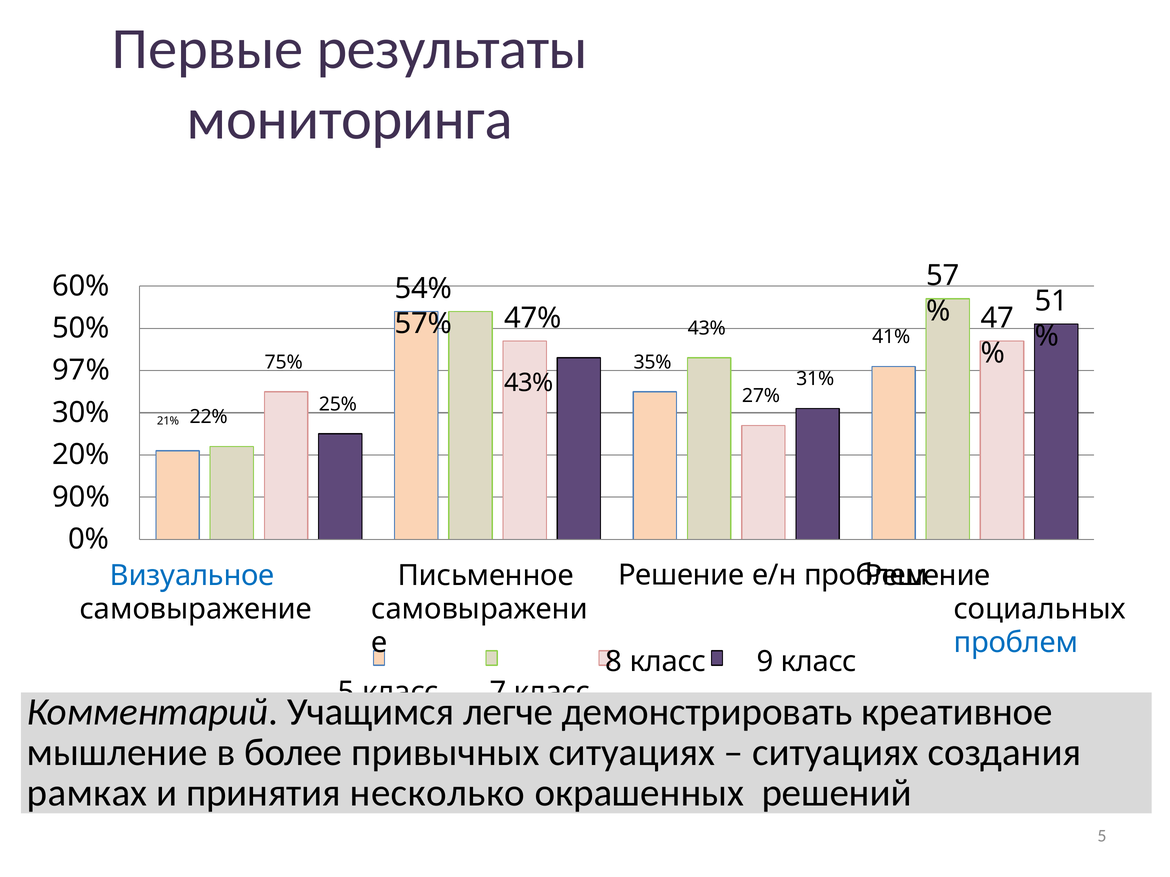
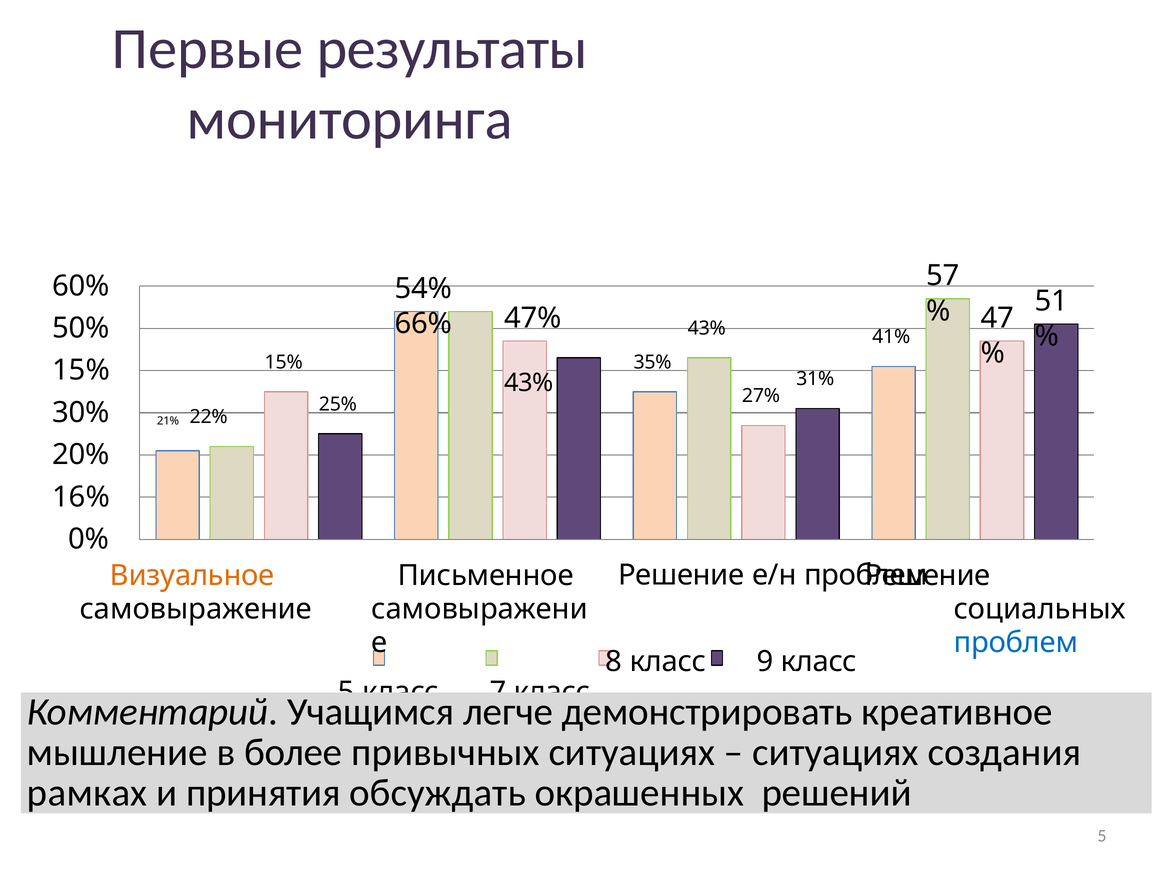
57%: 57% -> 66% (423, 324)
75%: 75% -> 15% (284, 362)
97%: 97% -> 15% (81, 371)
90%: 90% -> 16% (81, 497)
Визуальное colour: blue -> orange (192, 576)
несколько: несколько -> обсуждать (438, 793)
